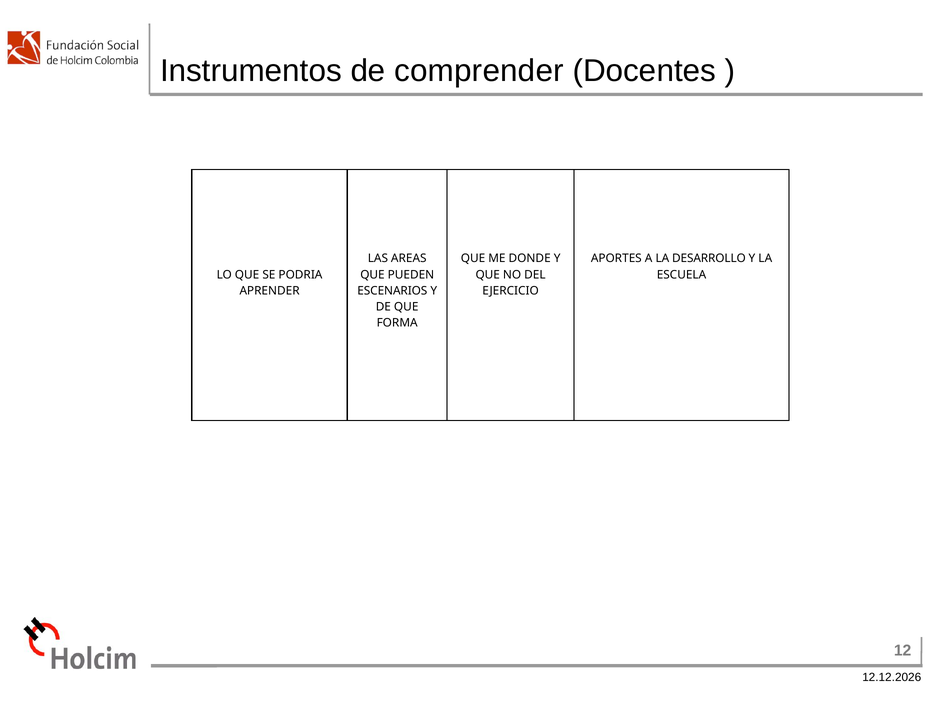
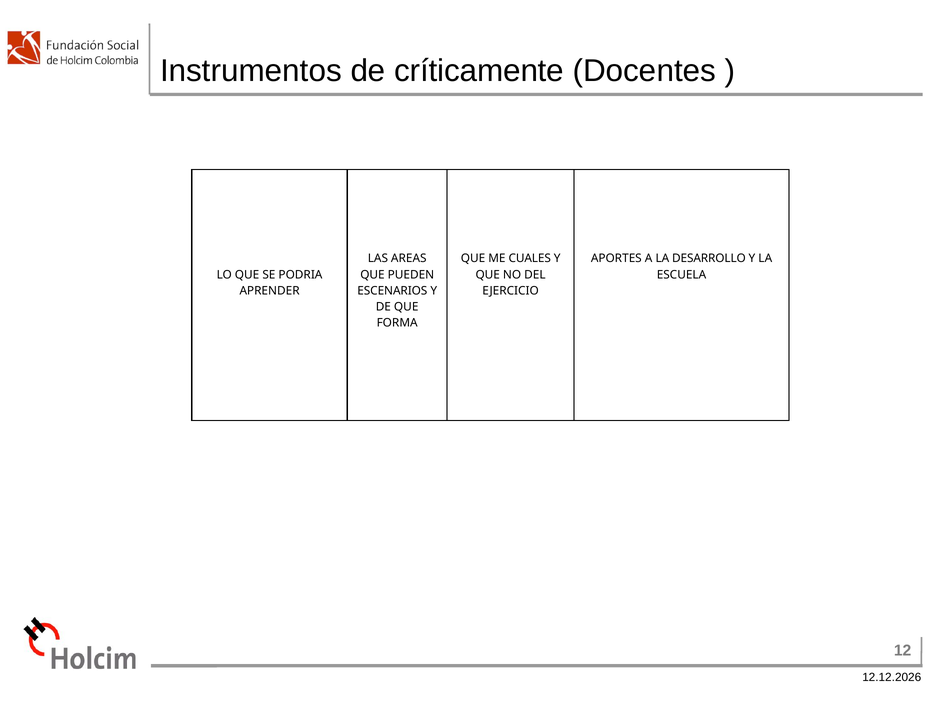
comprender: comprender -> críticamente (479, 71)
DONDE: DONDE -> CUALES (530, 259)
